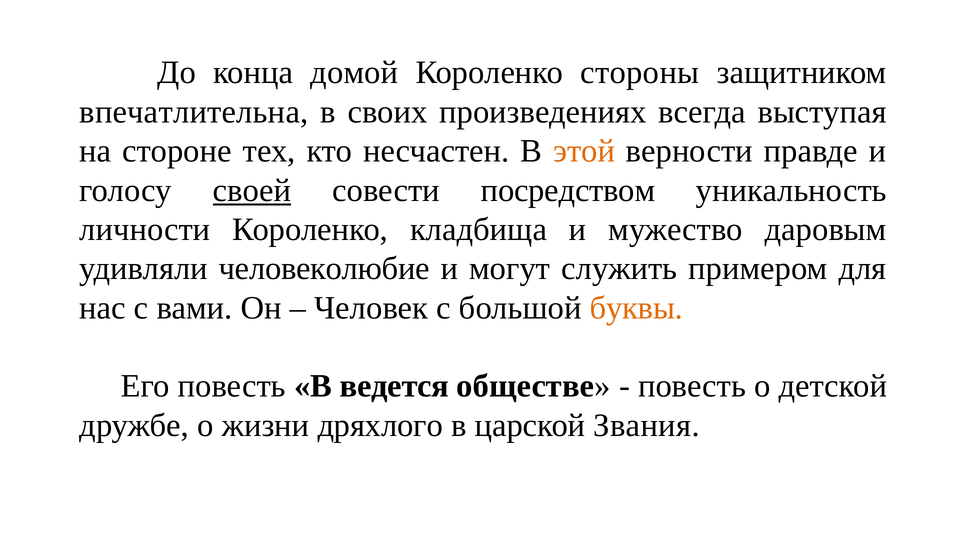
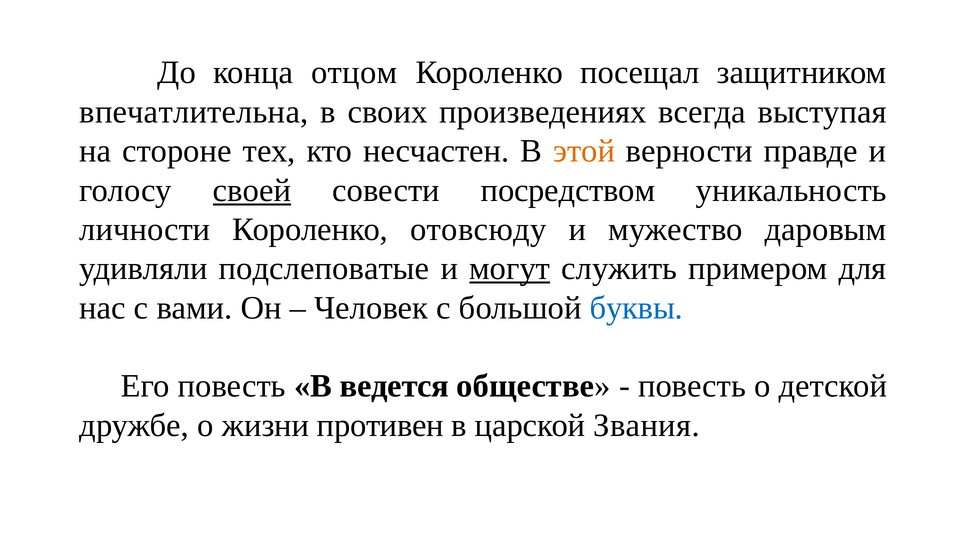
домой: домой -> отцом (354, 73)
стороны: стороны -> посещал (640, 73)
кладбища: кладбища -> отовсюду (478, 229)
человеколюбие: человеколюбие -> подслеповатые (324, 268)
могут underline: none -> present (510, 268)
буквы colour: orange -> blue (636, 308)
дряхлого: дряхлого -> противен (380, 425)
